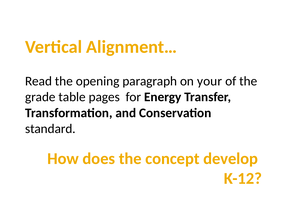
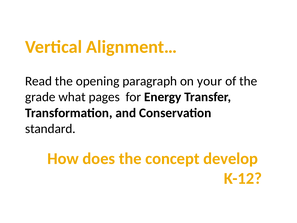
table: table -> what (72, 97)
